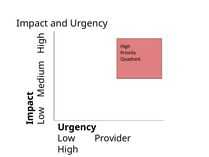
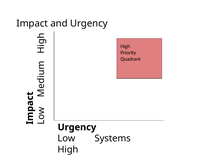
Provider: Provider -> Systems (113, 138)
